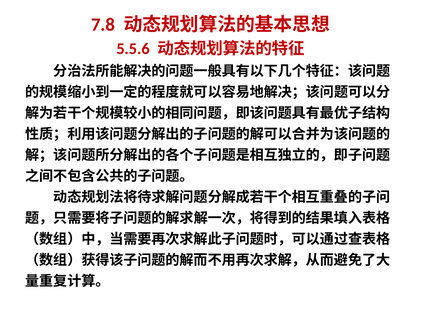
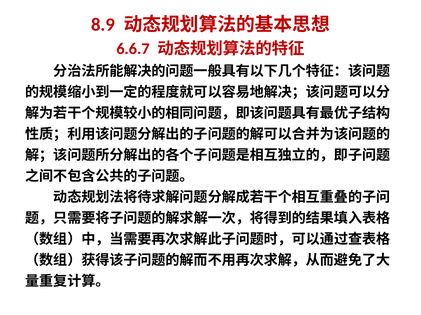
7.8: 7.8 -> 8.9 (103, 25)
5.5.6: 5.5.6 -> 6.6.7 (133, 49)
